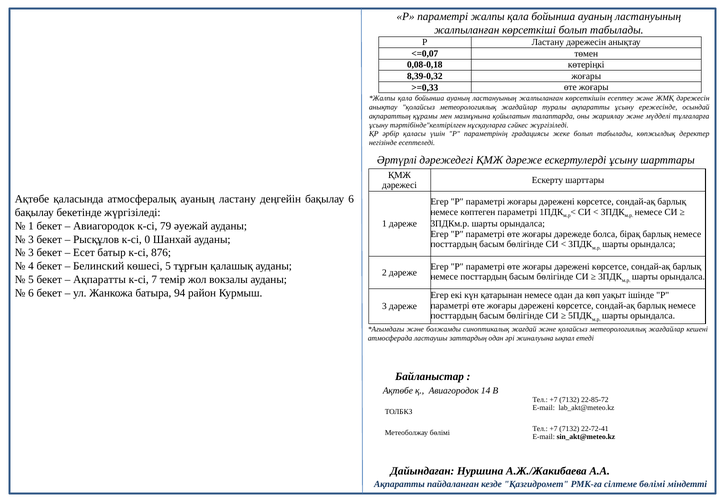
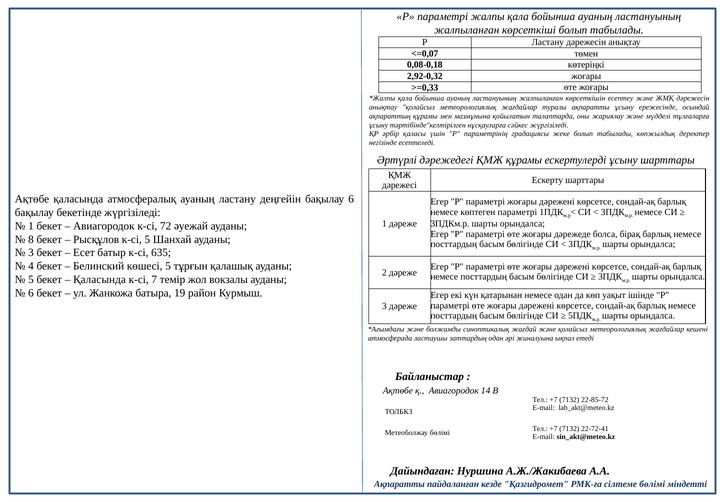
8,39-0,32: 8,39-0,32 -> 2,92-0,32 (425, 76)
ҚМЖ дәреже: дәреже -> құрамы (524, 160)
79: 79 -> 72 (166, 226)
3: 3 -> 8 (31, 239)
к-сі 0: 0 -> 5 (147, 239)
876: 876 -> 635 (161, 253)
Ақпаратты: Ақпаратты -> Қаласында (100, 280)
94: 94 -> 19 (180, 293)
